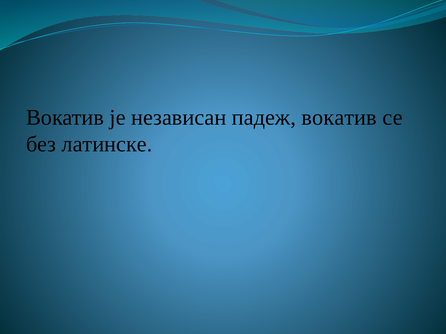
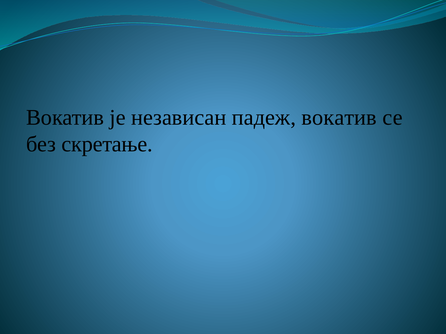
латинске: латинске -> скретање (107, 144)
